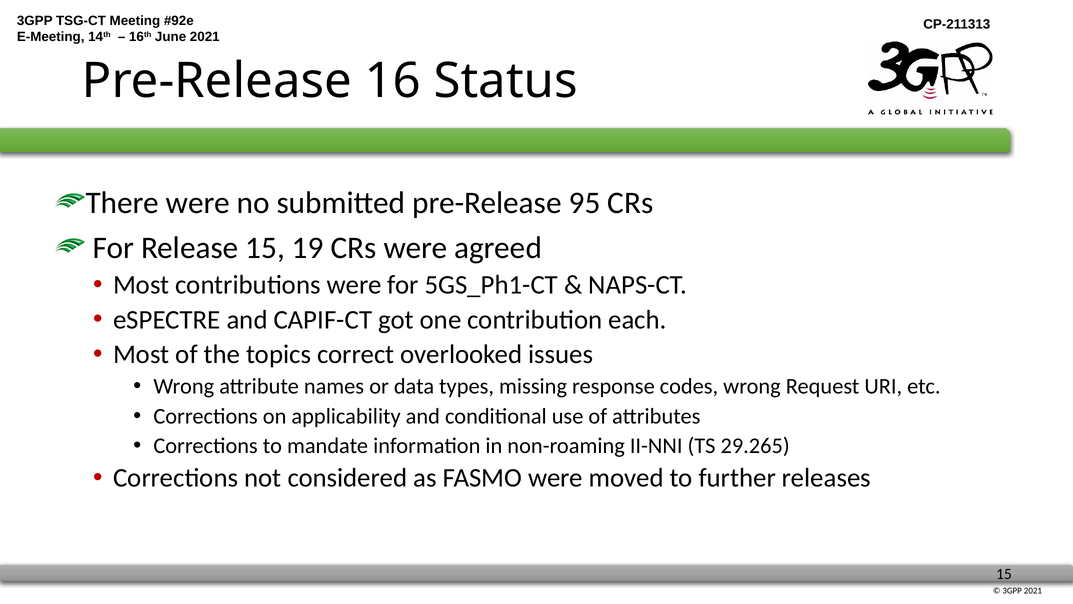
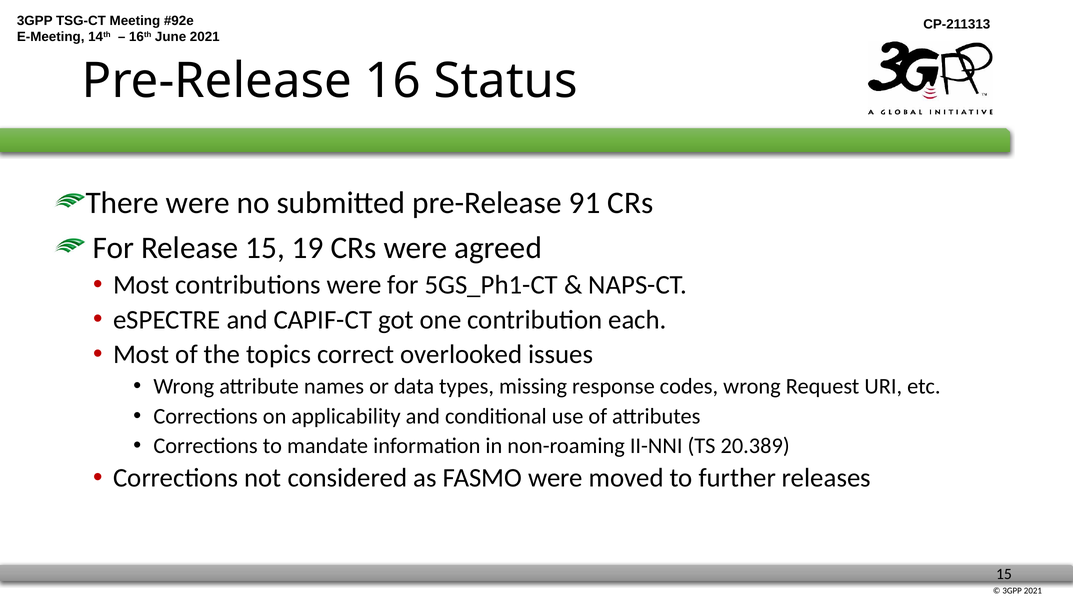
95: 95 -> 91 (585, 203)
29.265: 29.265 -> 20.389 (755, 446)
